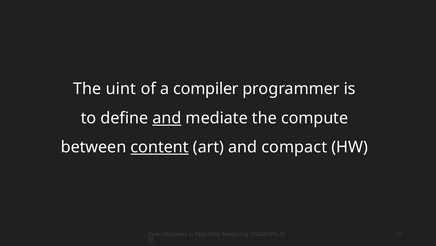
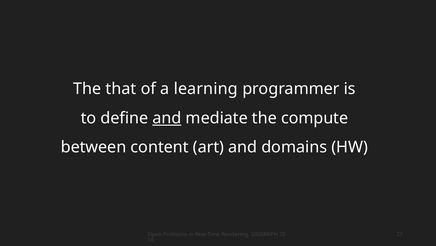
uint: uint -> that (121, 89)
compiler: compiler -> learning (206, 89)
content underline: present -> none (160, 147)
compact: compact -> domains (294, 147)
